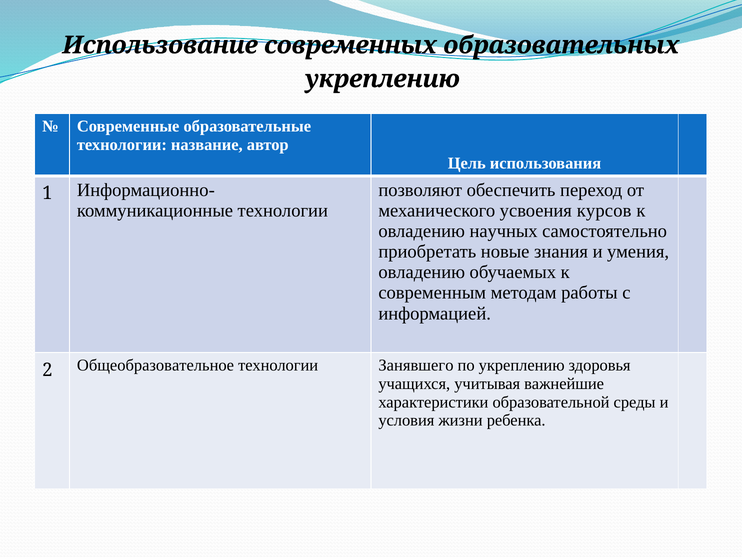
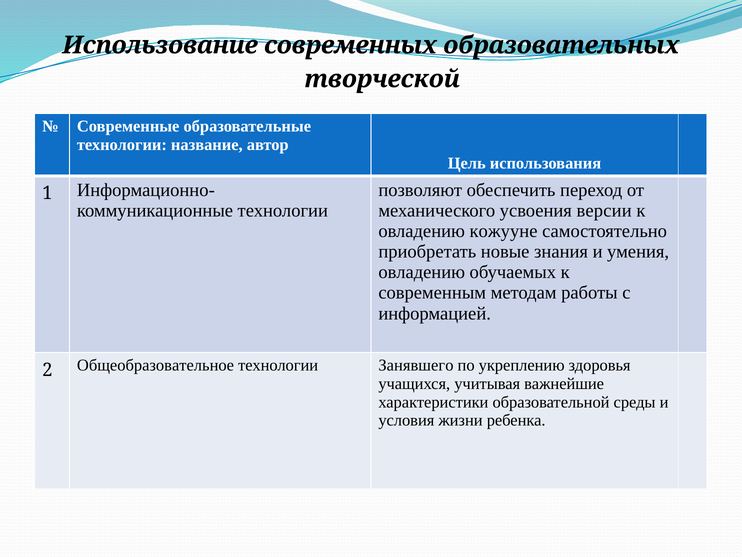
укреплению: укреплению -> творческой (382, 79)
курсов: курсов -> версии (604, 210)
научных: научных -> кожууне (504, 231)
